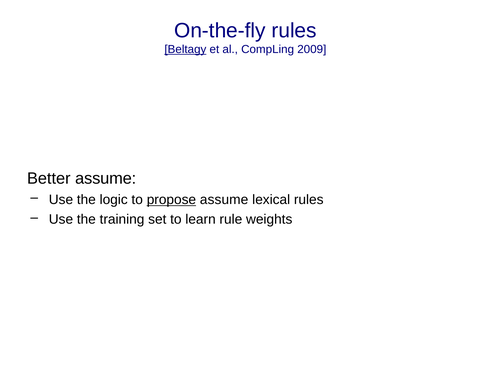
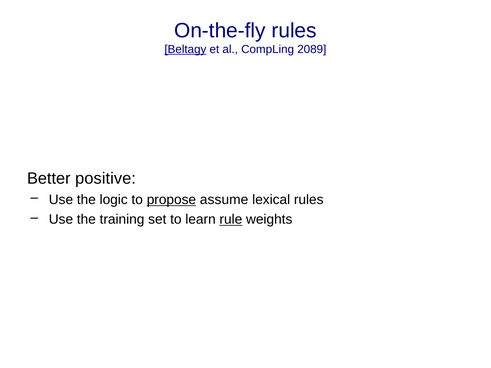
2009: 2009 -> 2089 (312, 49)
Better assume: assume -> positive (106, 179)
rule underline: none -> present (231, 220)
